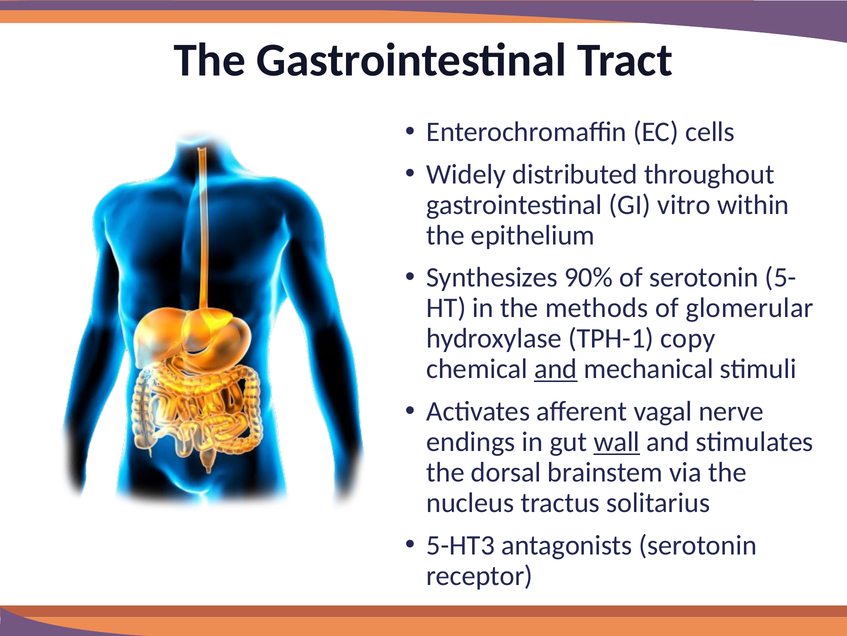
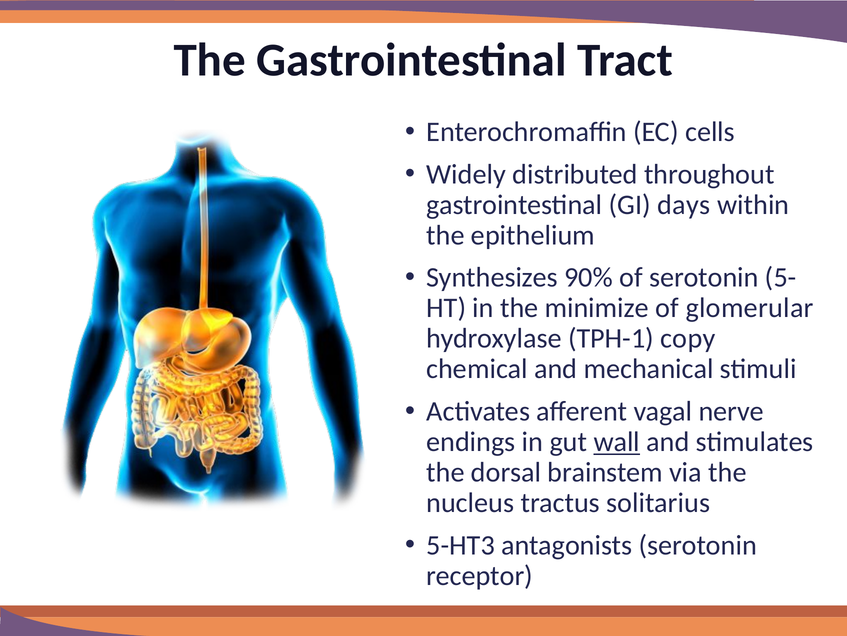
vitro: vitro -> days (684, 205)
methods: methods -> minimize (597, 308)
and underline: present -> none (556, 369)
